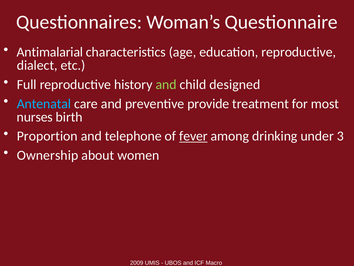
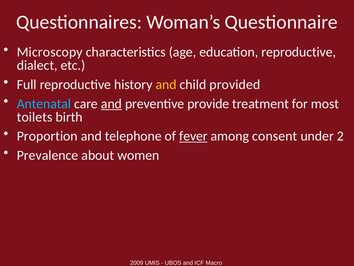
Antimalarial: Antimalarial -> Microscopy (50, 52)
and colour: light green -> yellow (166, 84)
designed: designed -> provided (235, 84)
and underline: none -> present (111, 104)
nurses: nurses -> toilets (35, 117)
drinking: drinking -> consent (275, 136)
3: 3 -> 2 (340, 136)
Ownership: Ownership -> Prevalence (48, 155)
